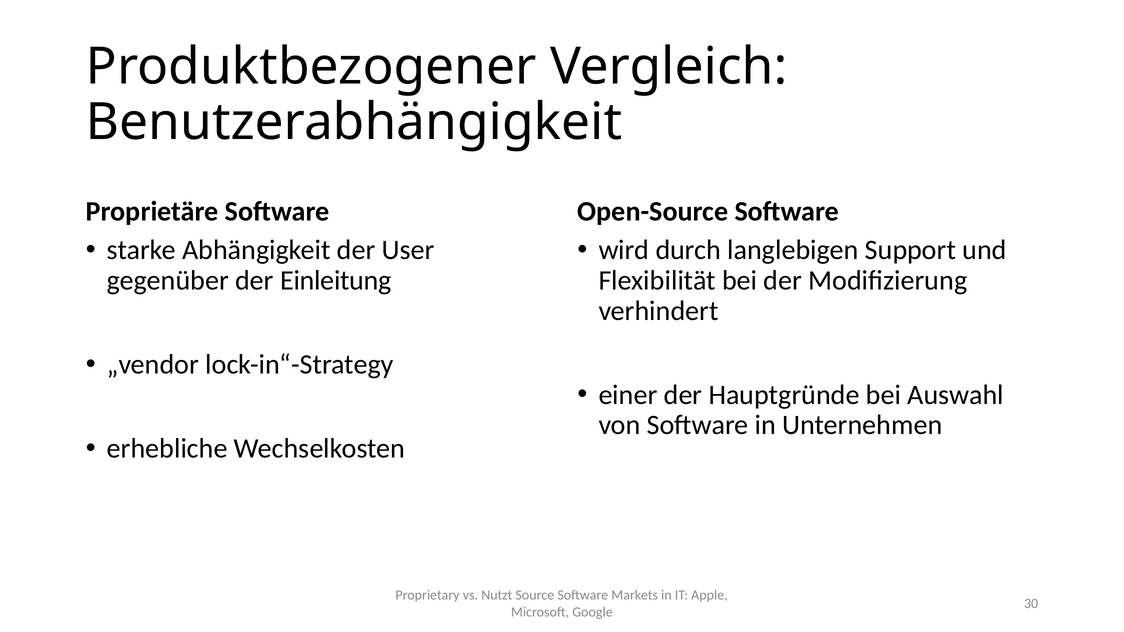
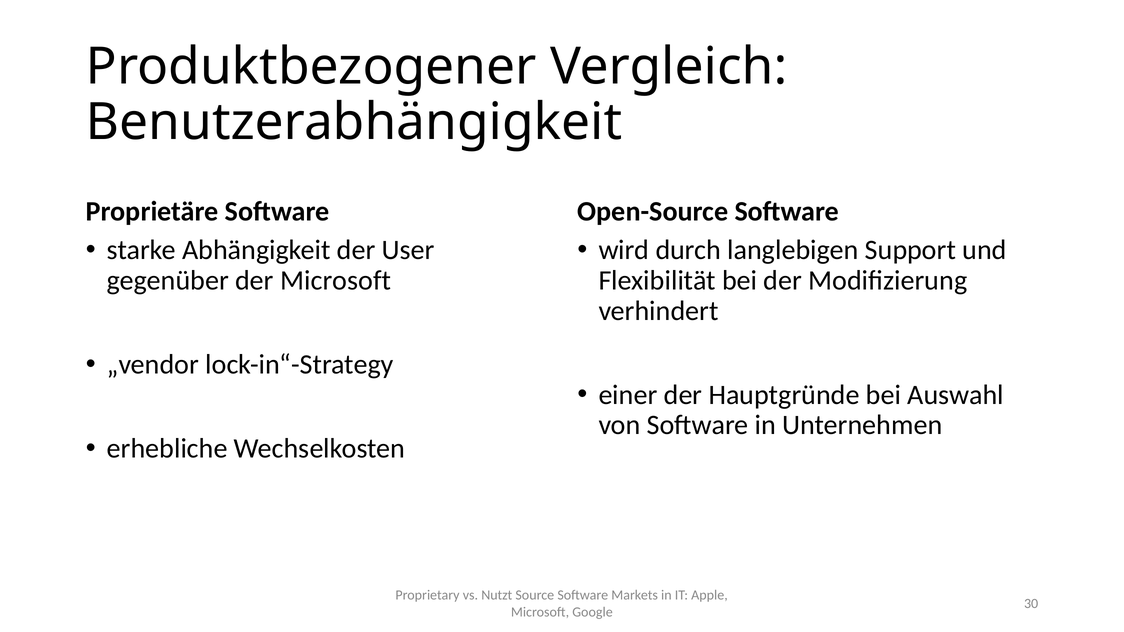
der Einleitung: Einleitung -> Microsoft (336, 281)
